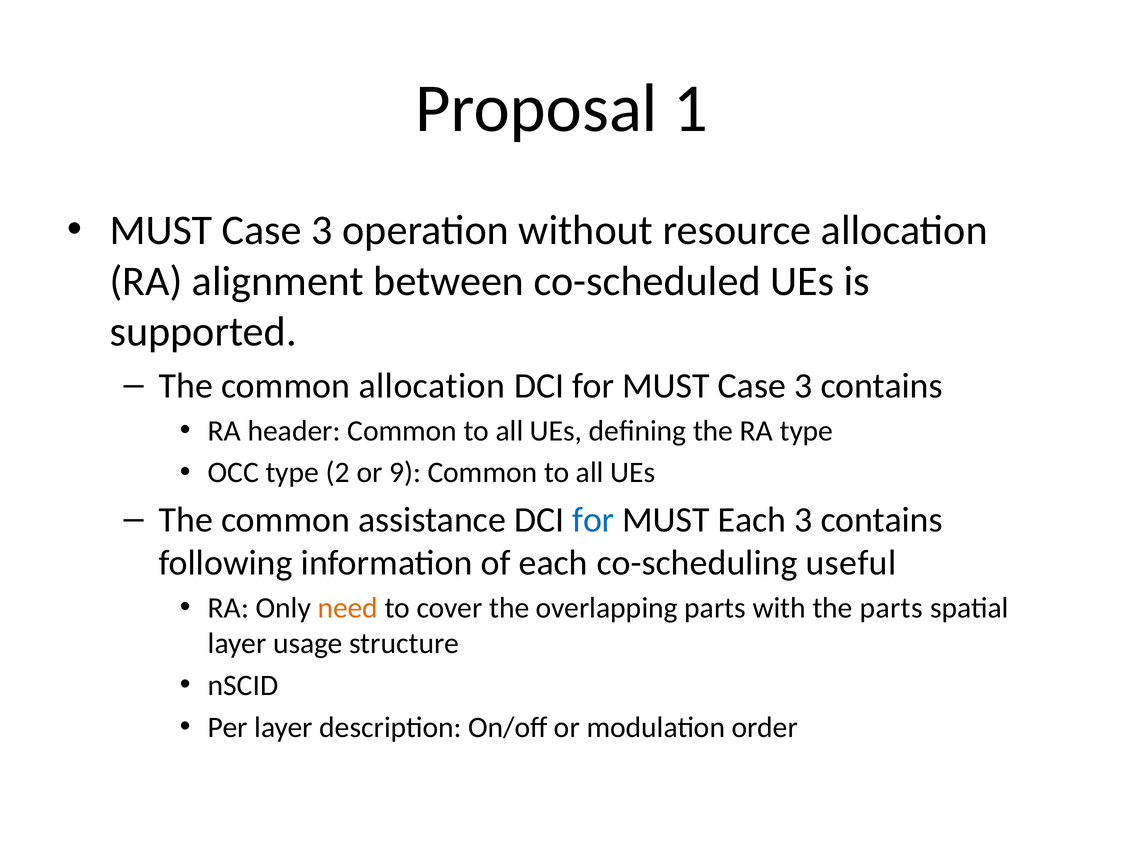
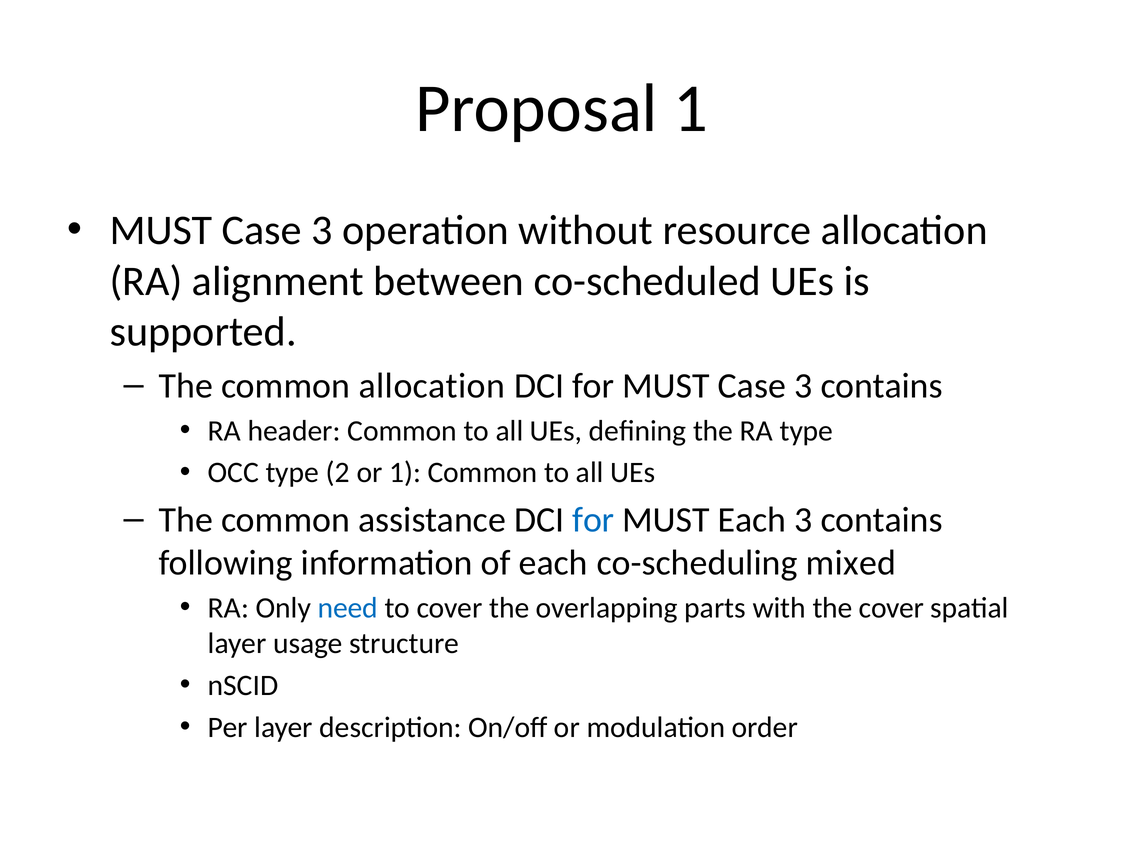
or 9: 9 -> 1 (405, 473)
useful: useful -> mixed (851, 563)
need colour: orange -> blue (348, 608)
the parts: parts -> cover (892, 608)
